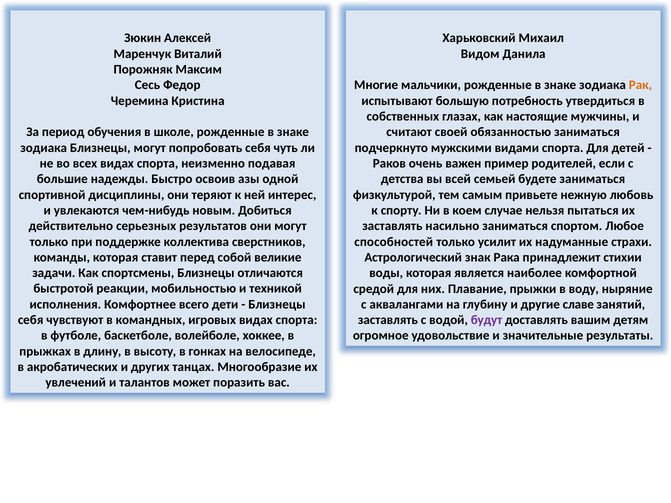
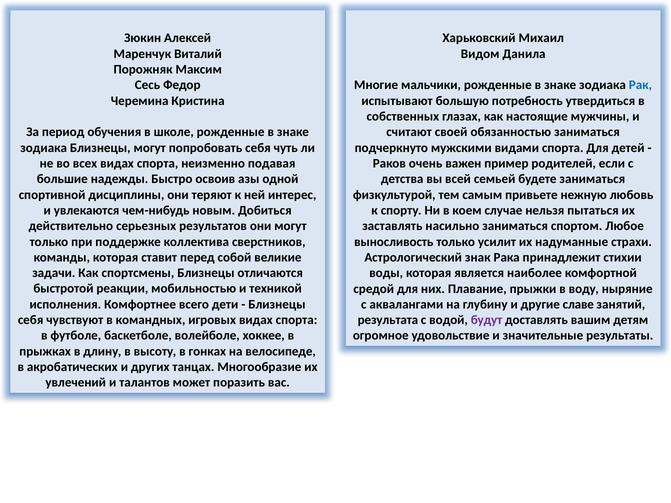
Рак colour: orange -> blue (640, 85)
способностей: способностей -> выносливость (394, 242)
заставлять: заставлять -> результата (388, 320)
